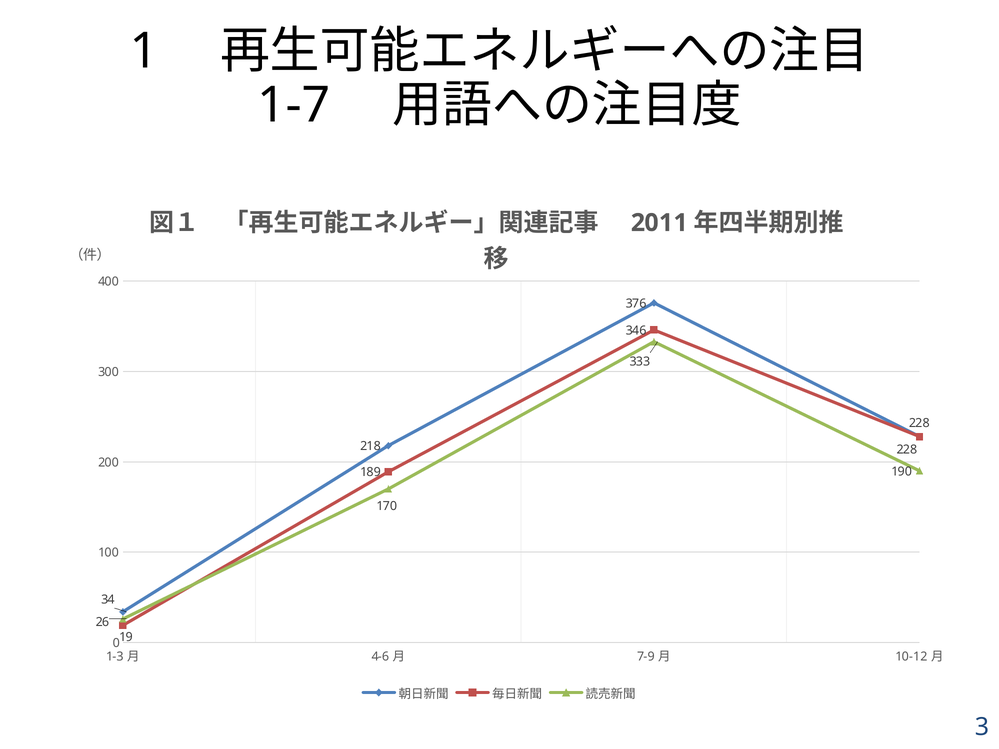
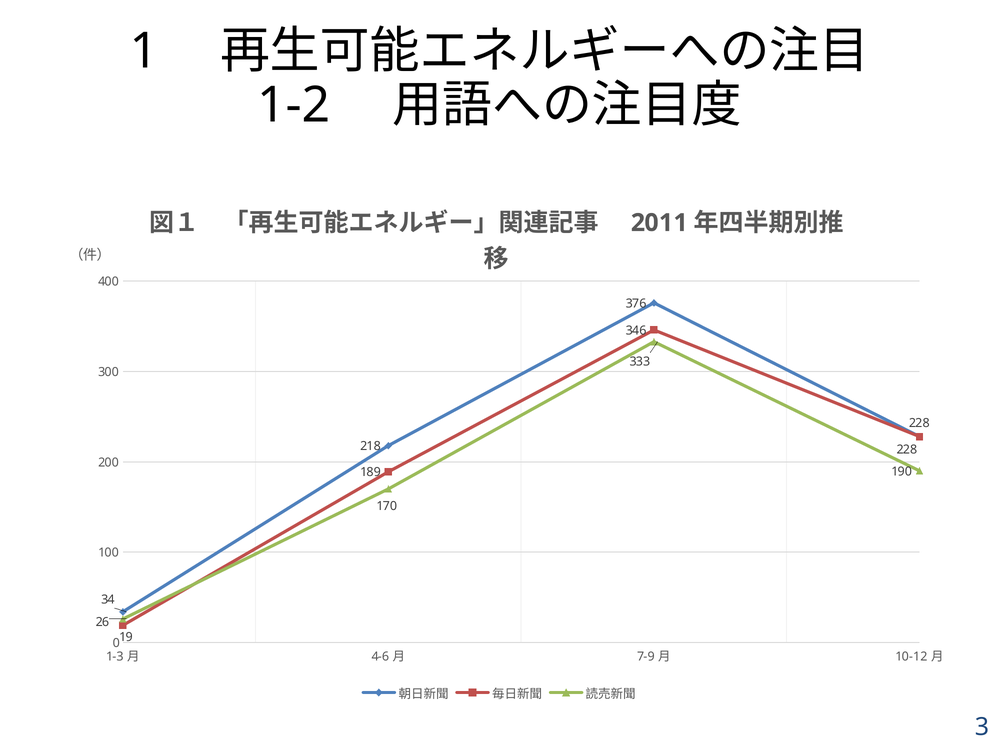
1-7: 1-7 -> 1-2 (294, 105)
